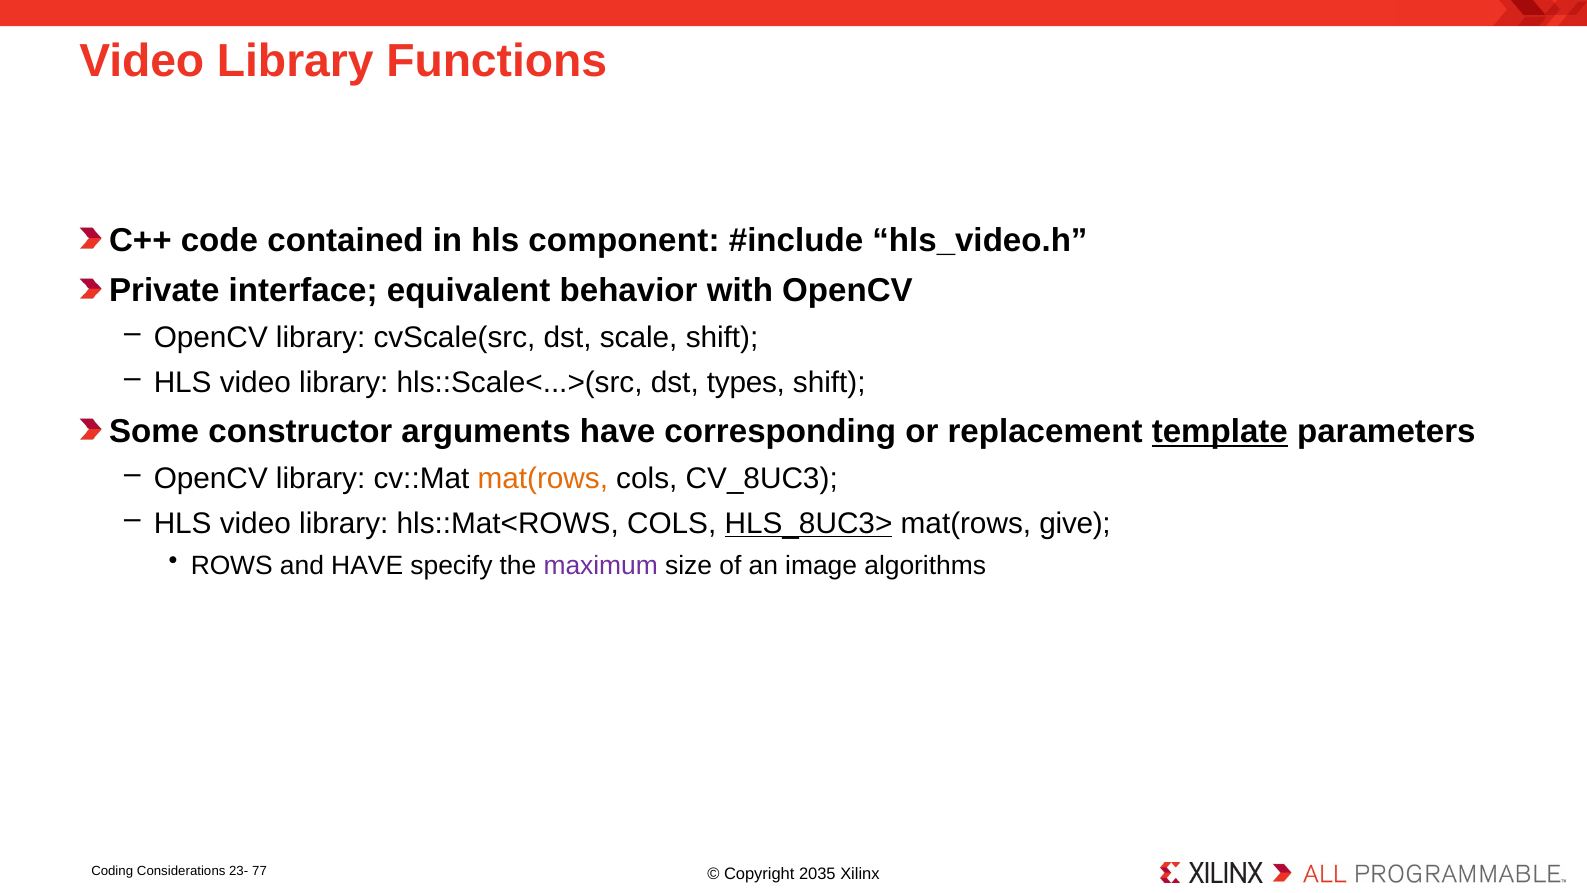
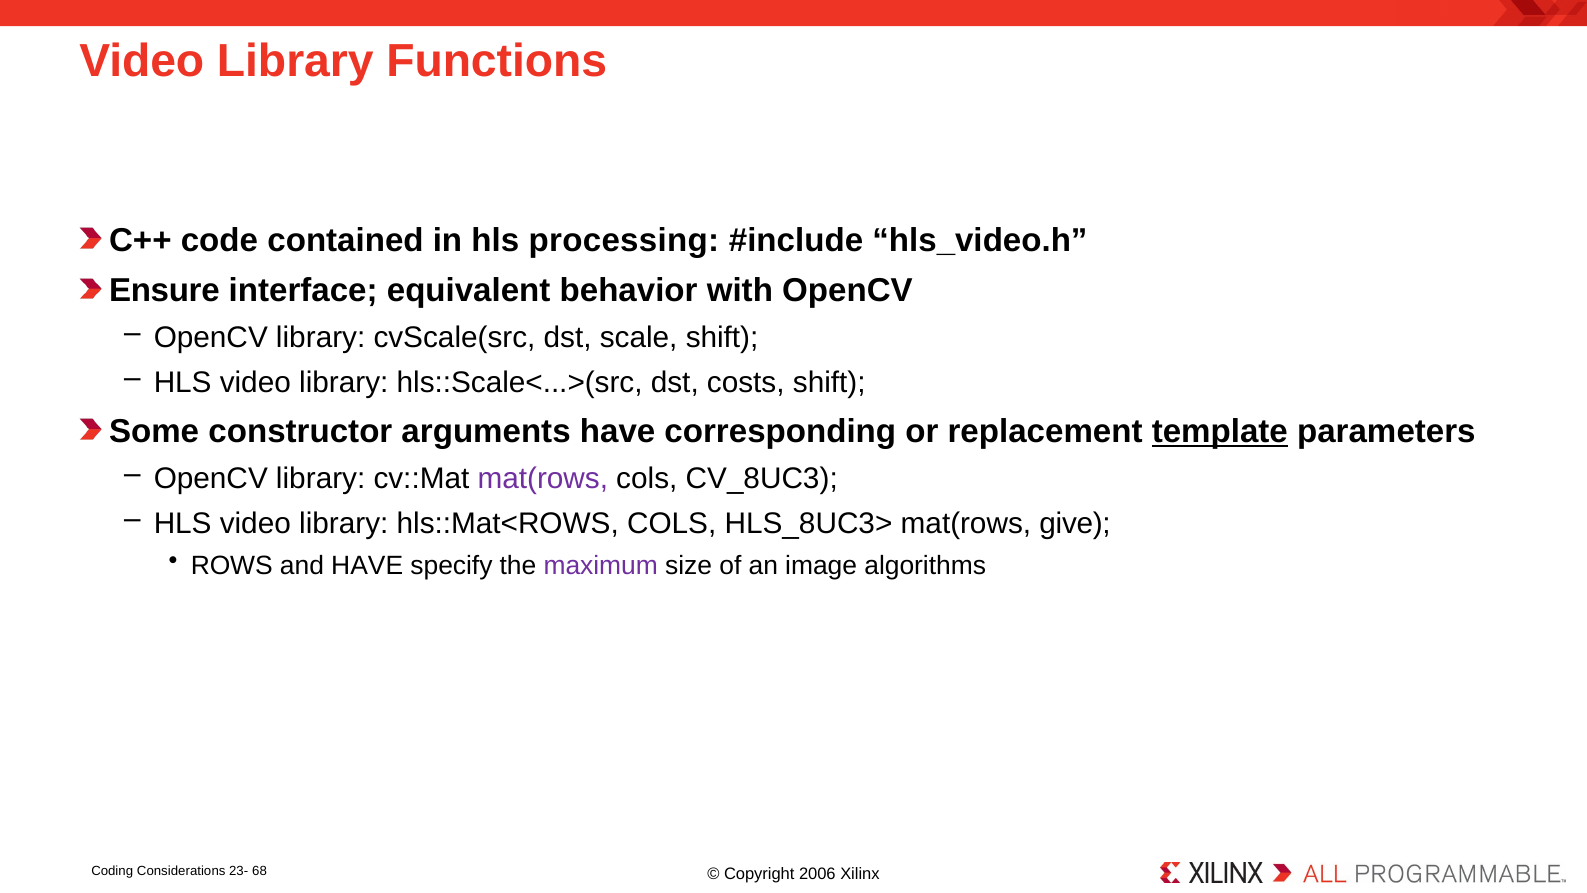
component: component -> processing (624, 240)
Private: Private -> Ensure (164, 291)
types: types -> costs (746, 383)
mat(rows colour: orange -> purple (543, 478)
HLS_8UC3> underline: present -> none (809, 524)
77: 77 -> 68 (260, 871)
2035: 2035 -> 2006 (817, 874)
